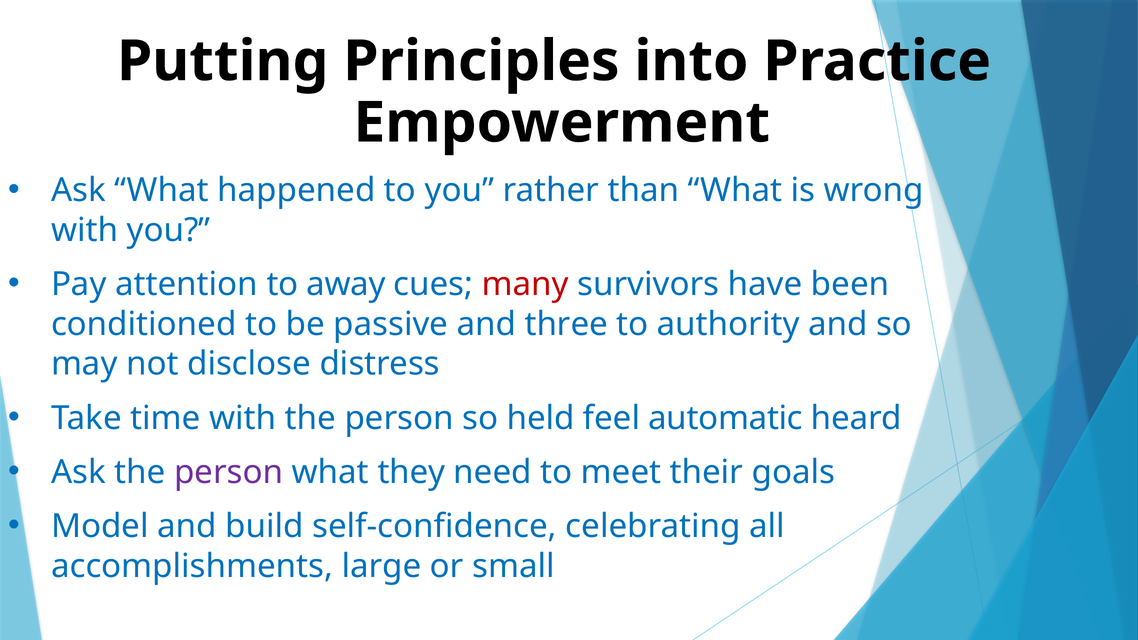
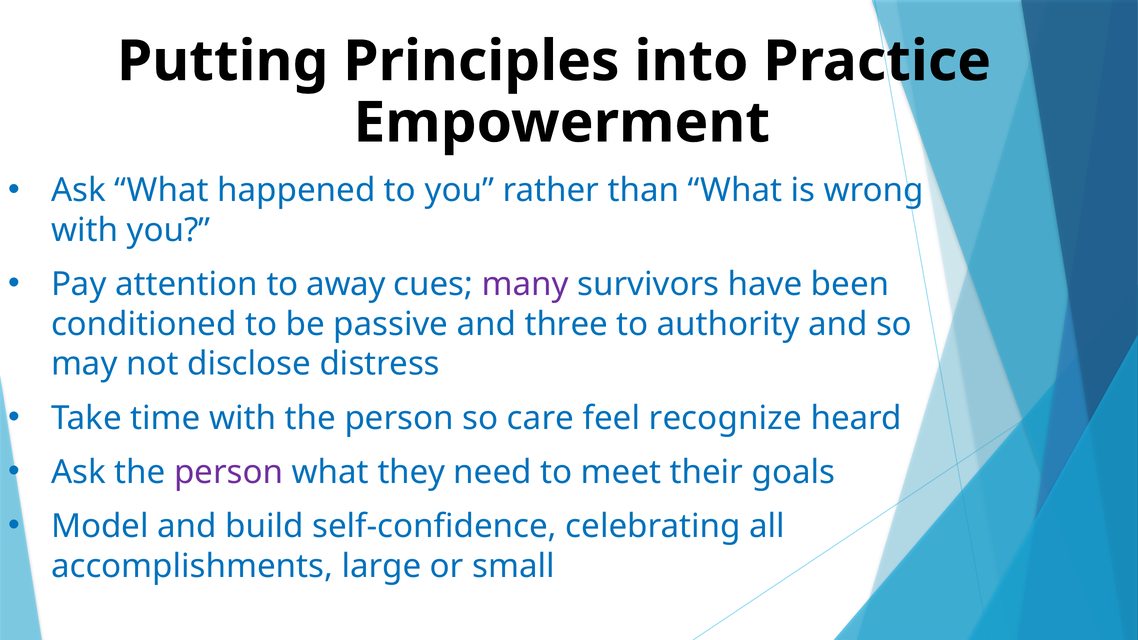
many colour: red -> purple (525, 284)
held: held -> care (540, 418)
automatic: automatic -> recognize (725, 418)
